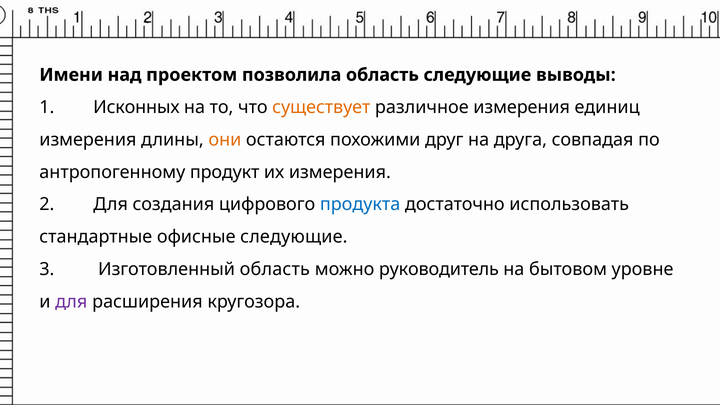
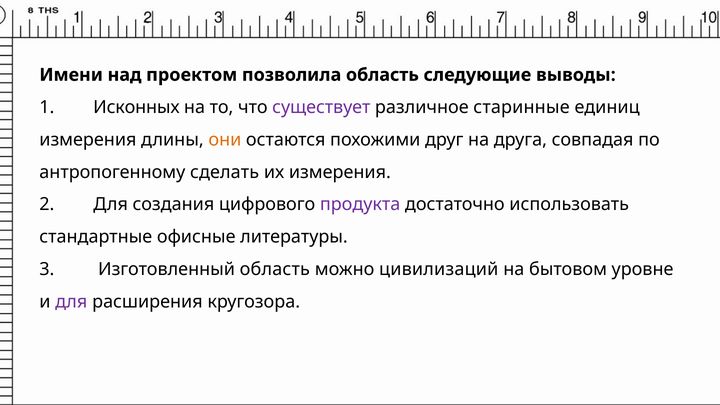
существует colour: orange -> purple (321, 107)
различное измерения: измерения -> старинные (522, 107)
продукт: продукт -> сделать (225, 172)
продукта colour: blue -> purple (360, 204)
офисные следующие: следующие -> литературы (294, 237)
руководитель: руководитель -> цивилизаций (439, 269)
